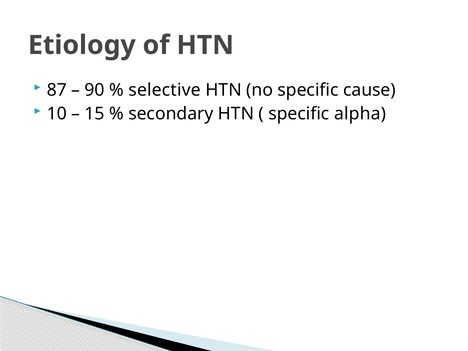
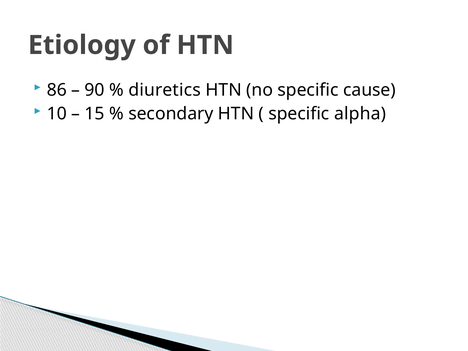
87: 87 -> 86 (57, 90)
selective: selective -> diuretics (165, 90)
